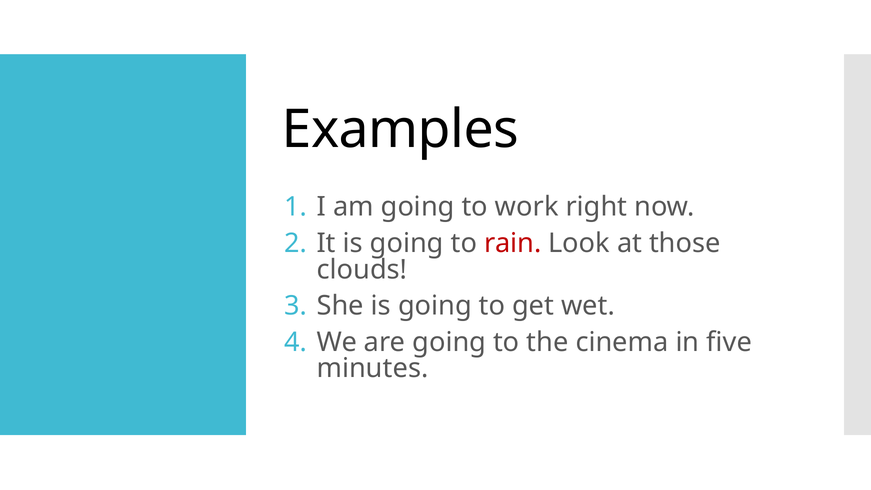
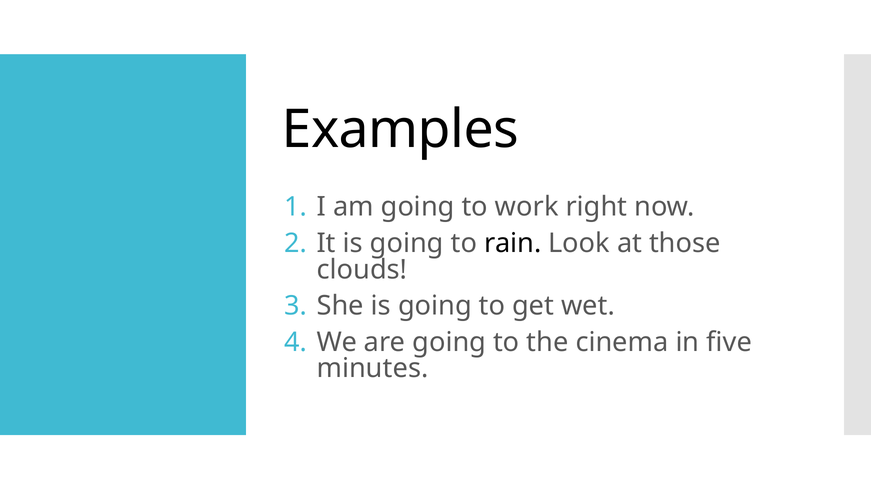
rain colour: red -> black (513, 243)
